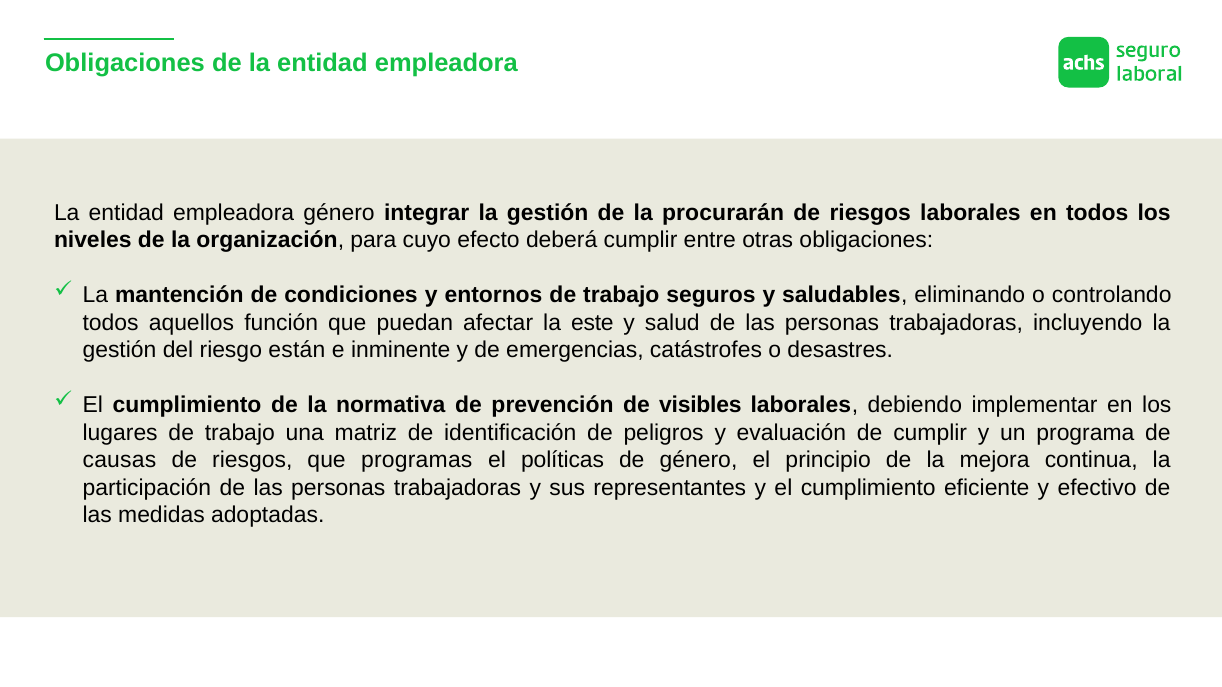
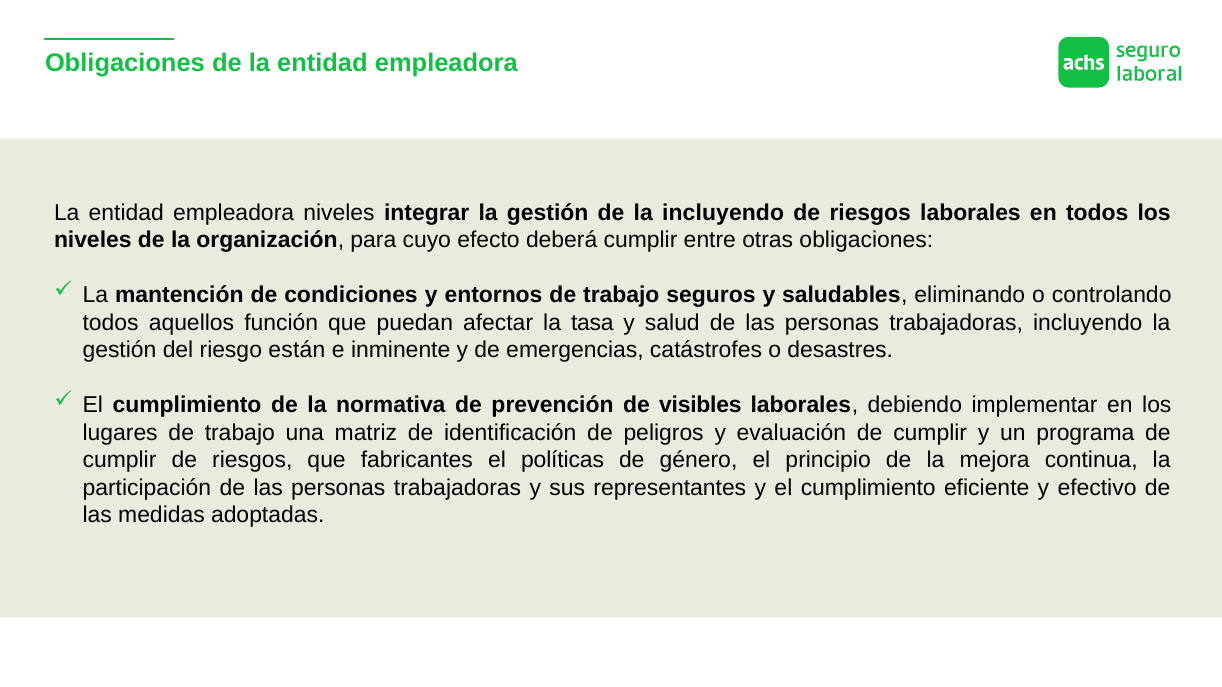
empleadora género: género -> niveles (339, 213)
la procurarán: procurarán -> incluyendo (723, 213)
este: este -> tasa (592, 323)
causas: causas -> cumplir (120, 460)
programas: programas -> fabricantes (417, 460)
